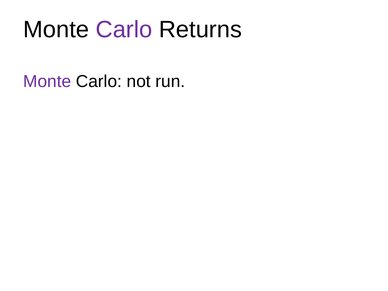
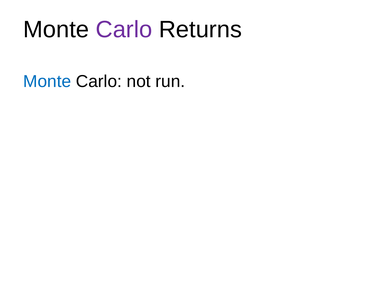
Monte colour: purple -> blue (47, 81)
